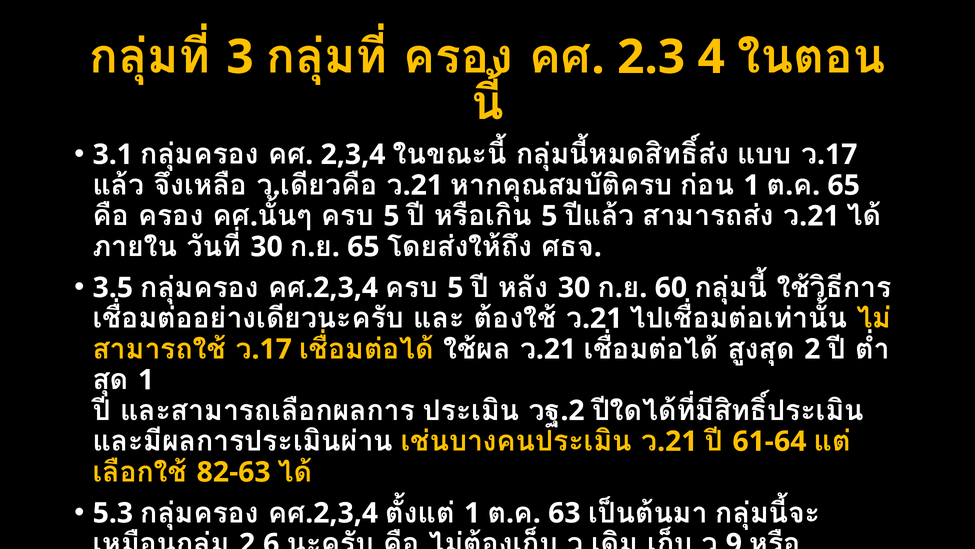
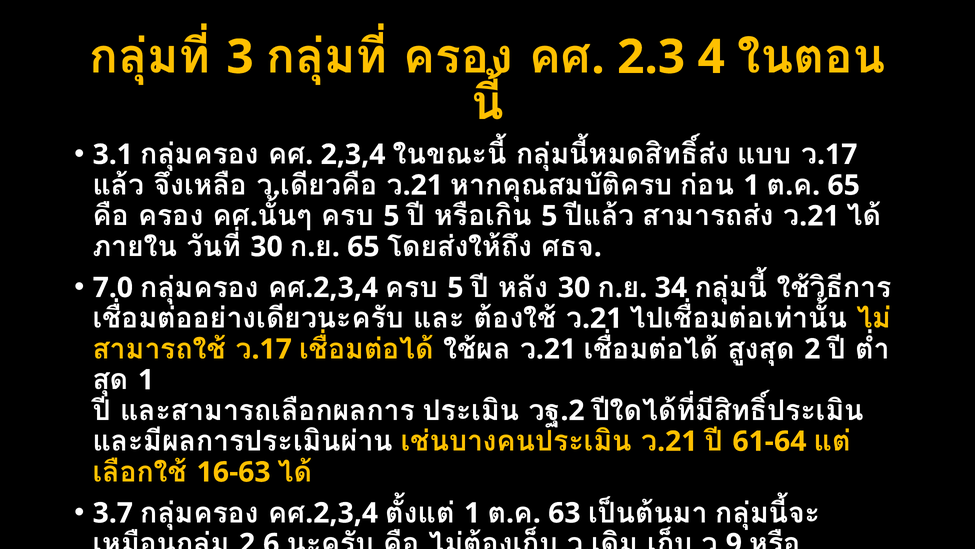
3.5: 3.5 -> 7.0 (113, 287)
60: 60 -> 34 (671, 287)
82-63: 82-63 -> 16-63 (234, 472)
5.3: 5.3 -> 3.7 (113, 513)
